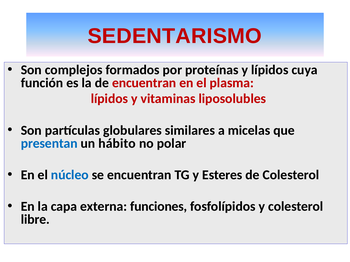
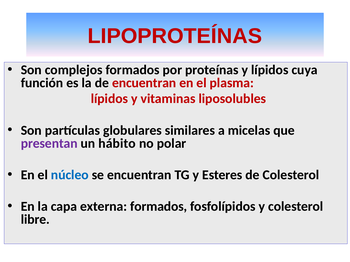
SEDENTARISMO: SEDENTARISMO -> LIPOPROTEÍNAS (175, 36)
presentan colour: blue -> purple (49, 144)
externa funciones: funciones -> formados (159, 207)
